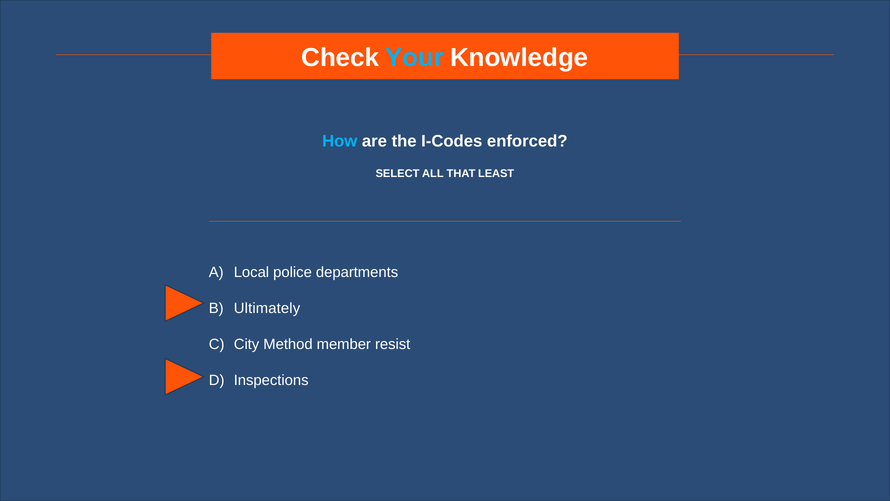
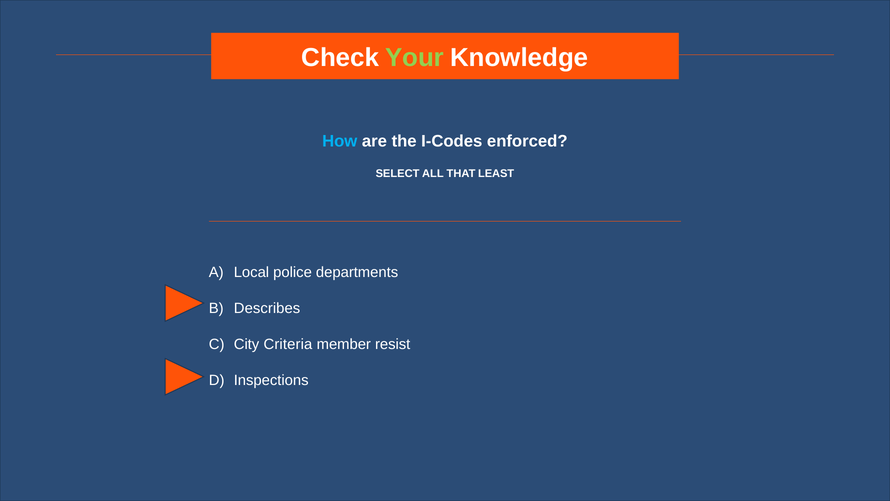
Your colour: light blue -> light green (415, 58)
Ultimately: Ultimately -> Describes (267, 308)
Method: Method -> Criteria (288, 344)
